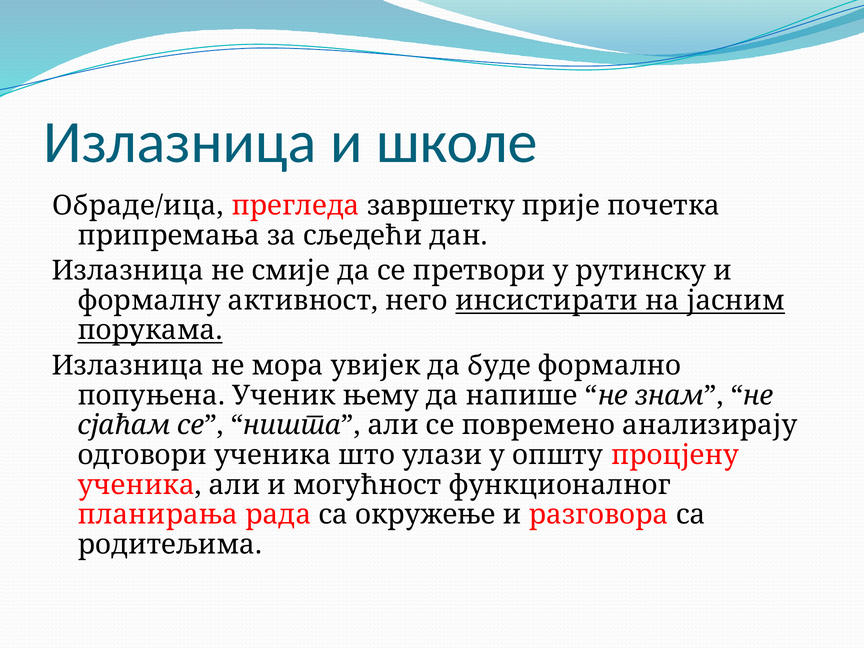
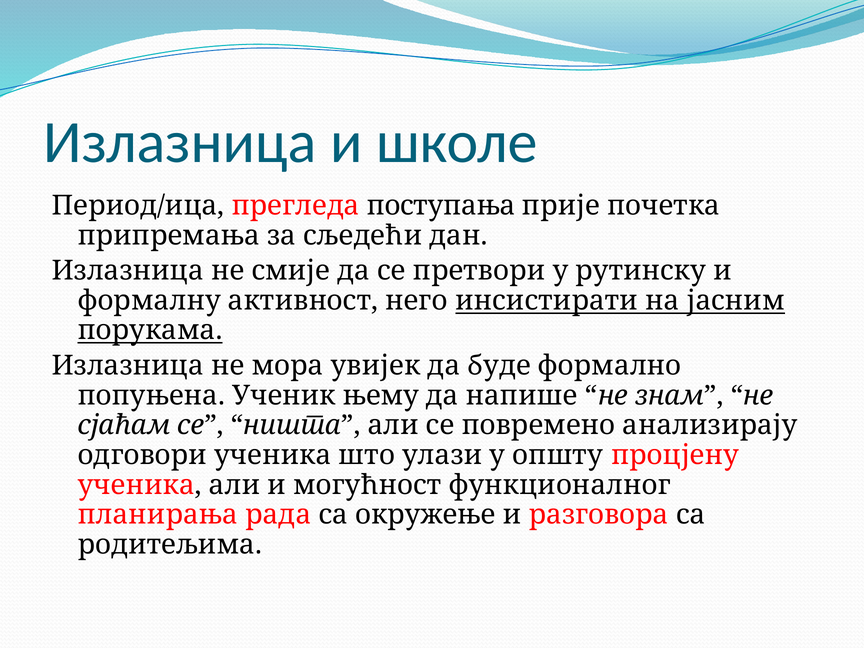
Обраде/ица: Обраде/ица -> Период/ица (138, 206)
завршетку: завршетку -> поступања (441, 206)
